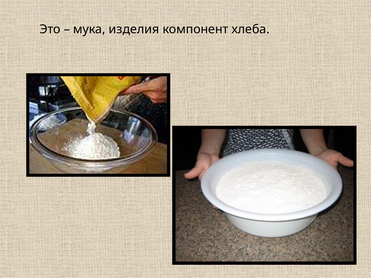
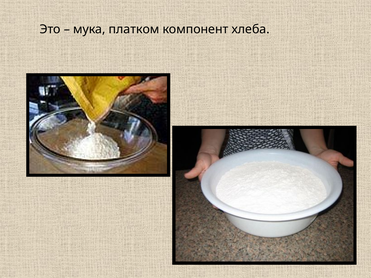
изделия: изделия -> платком (134, 29)
